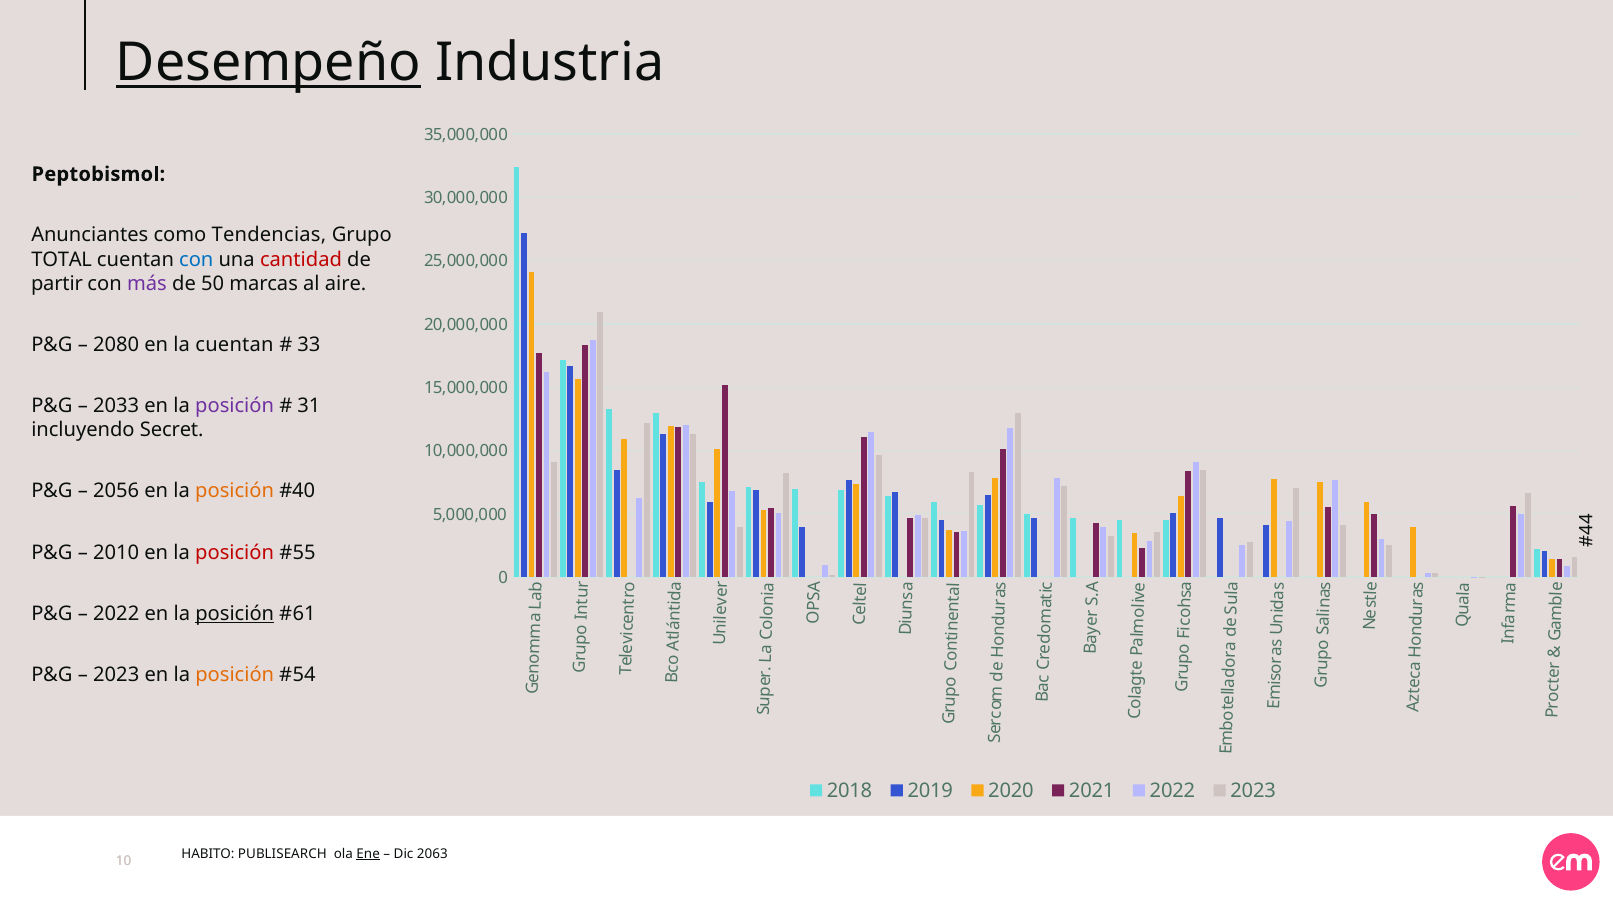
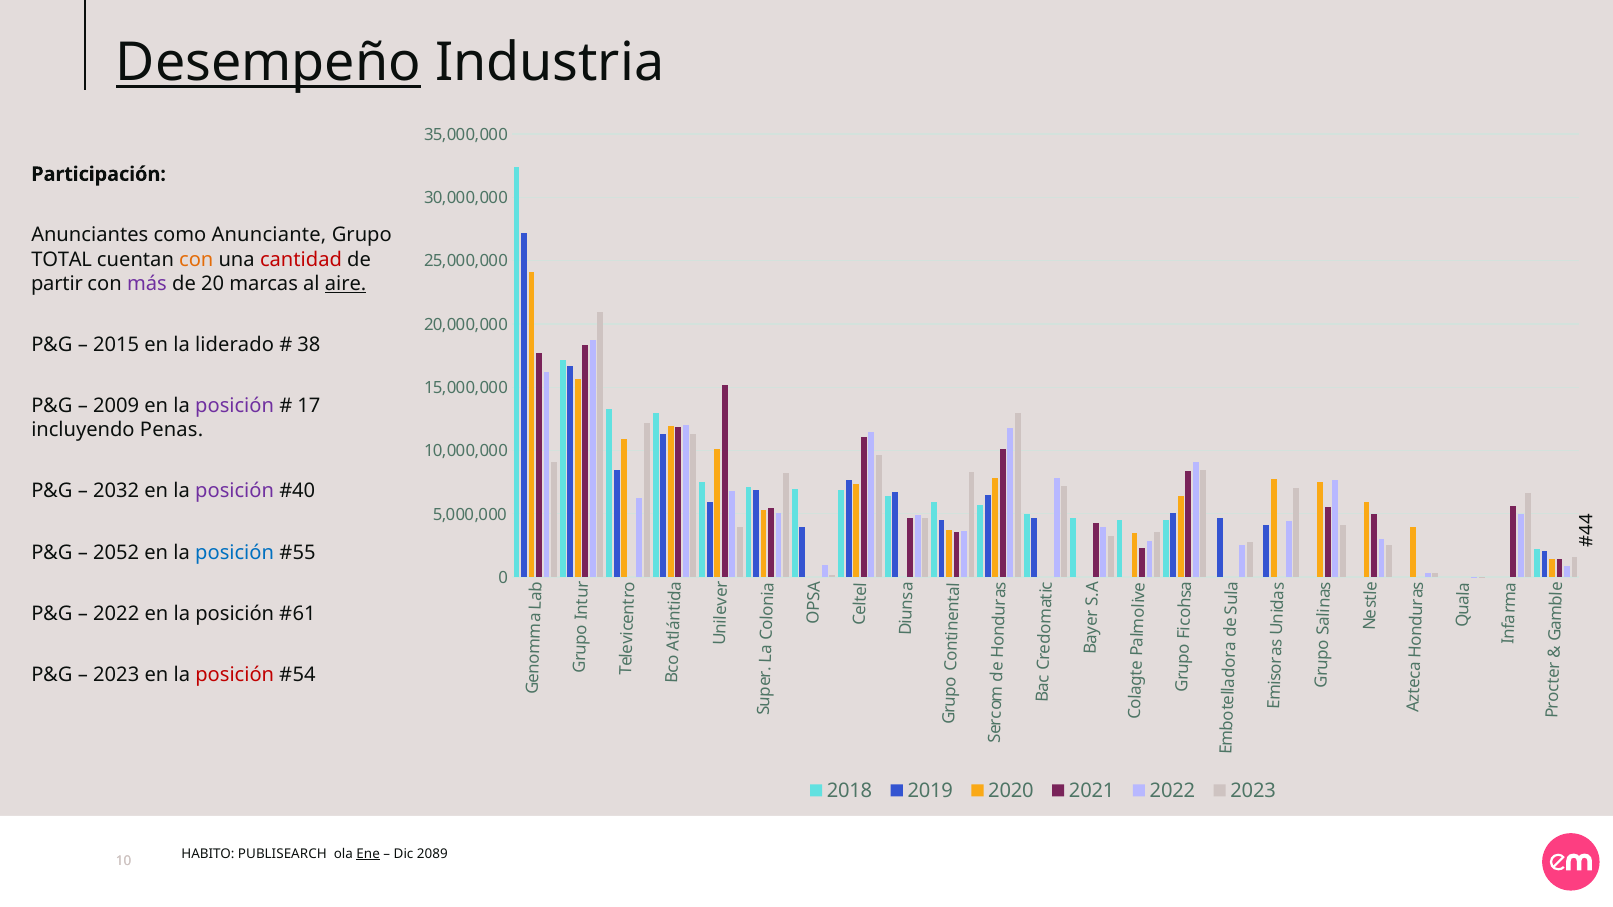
Peptobismol: Peptobismol -> Participación (99, 174)
Tendencias: Tendencias -> Anunciante (269, 235)
con colour: blue -> orange (196, 260)
50: 50 -> 20 (213, 284)
aire underline: none -> present (346, 284)
2080: 2080 -> 2015 (116, 345)
la cuentan: cuentan -> liderado (235, 345)
33: 33 -> 38 (309, 345)
2033: 2033 -> 2009 (116, 406)
31: 31 -> 17 (309, 406)
Secret: Secret -> Penas (172, 430)
2056: 2056 -> 2032 (116, 491)
posición colour: orange -> purple (235, 491)
2010: 2010 -> 2052 (116, 553)
posición colour: red -> blue (235, 553)
posición underline: present -> none (235, 614)
posición colour: orange -> red (235, 675)
2063: 2063 -> 2089 (432, 854)
